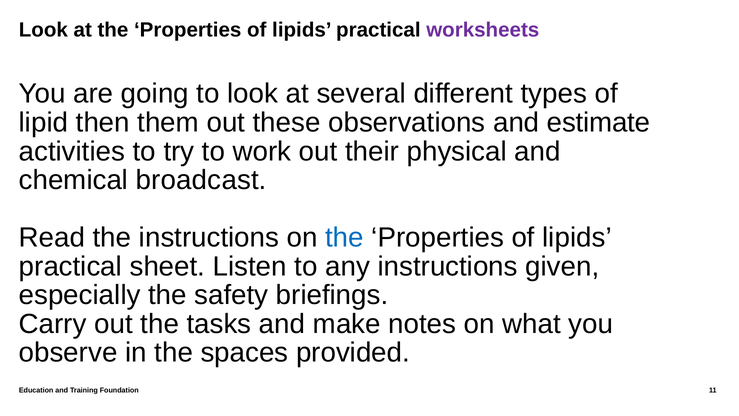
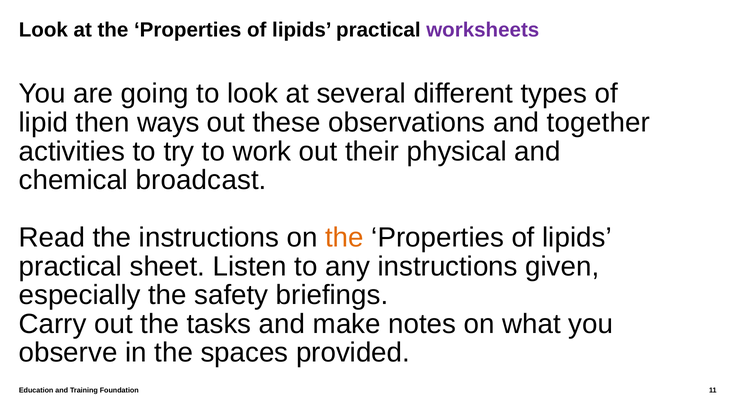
them: them -> ways (168, 123)
estimate: estimate -> together (598, 123)
the colour: blue -> orange (345, 237)
